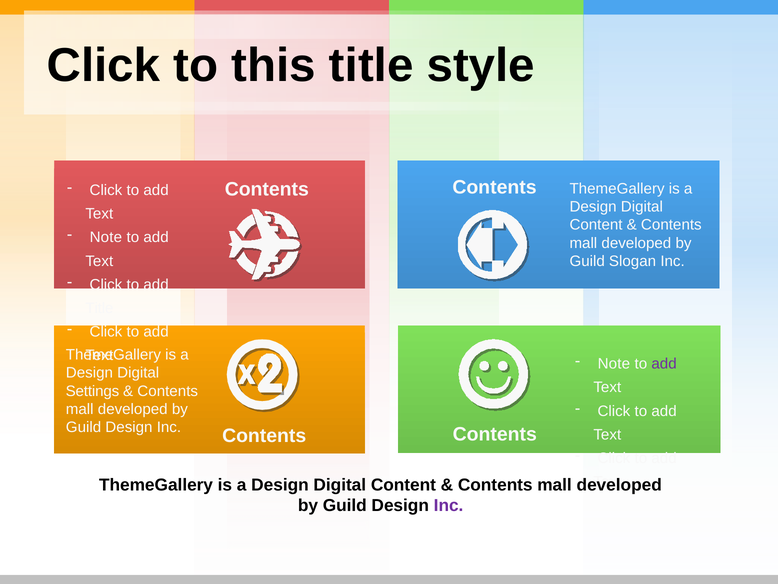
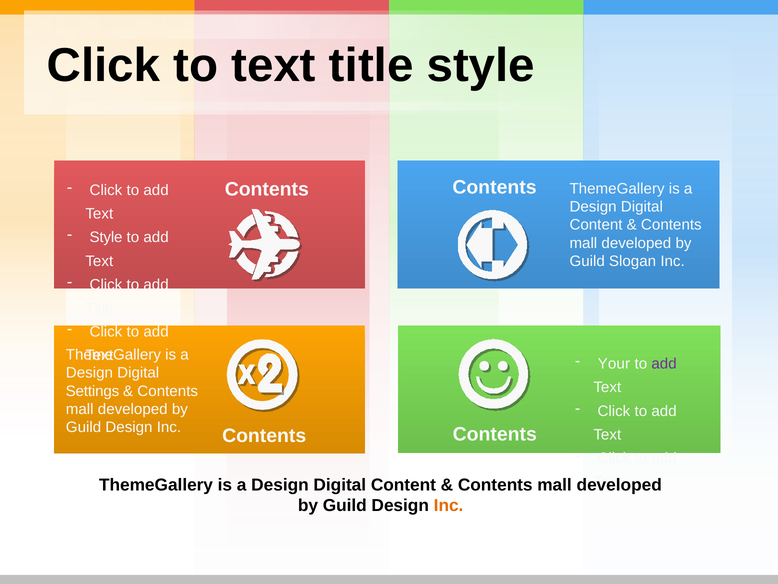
to this: this -> text (274, 66)
Note: Note -> Style (106, 237)
Note: Note -> Your (614, 364)
Inc colour: purple -> orange (449, 505)
